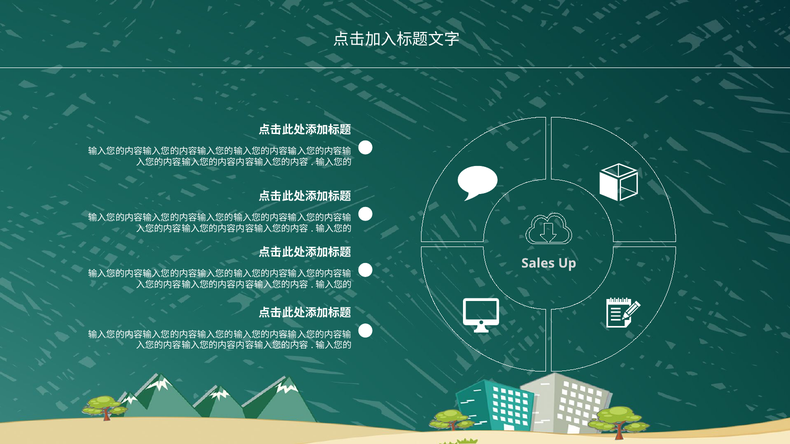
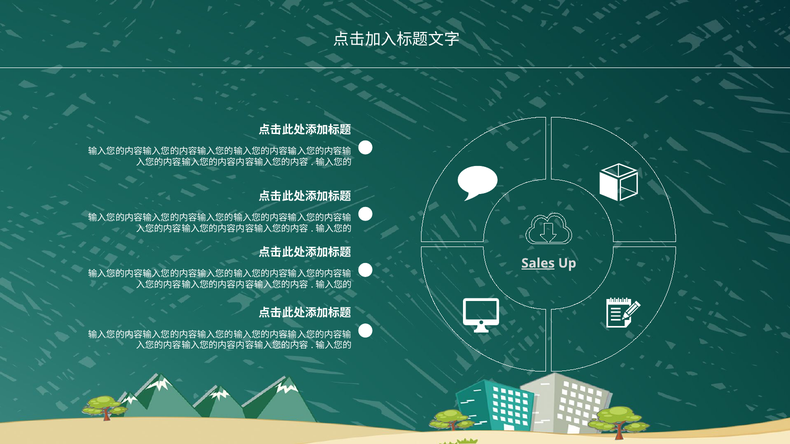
Sales underline: none -> present (538, 264)
